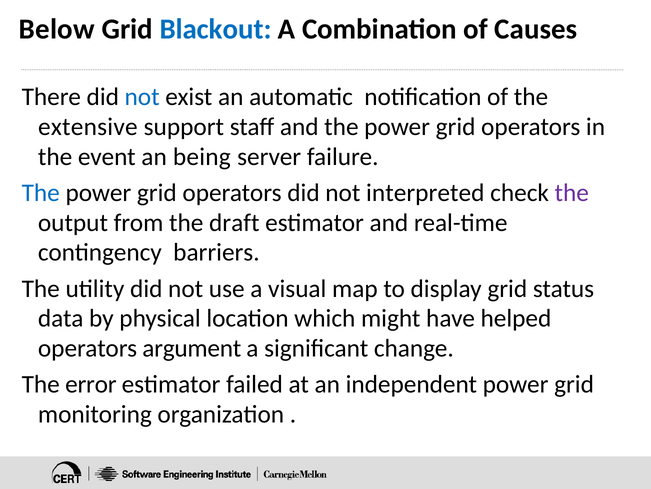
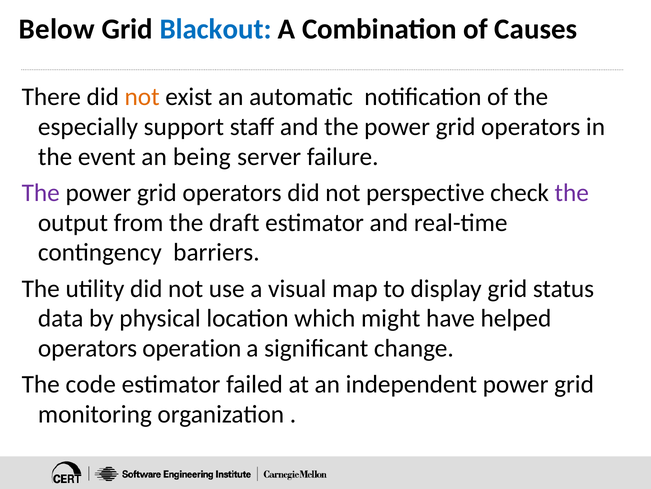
not colour: blue -> orange (142, 97)
extensive: extensive -> especially (88, 127)
The colour: blue -> purple (41, 193)
interpreted: interpreted -> perspective (425, 193)
argument: argument -> operation (192, 348)
error: error -> code (91, 384)
